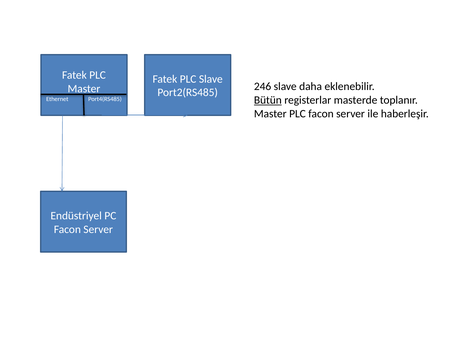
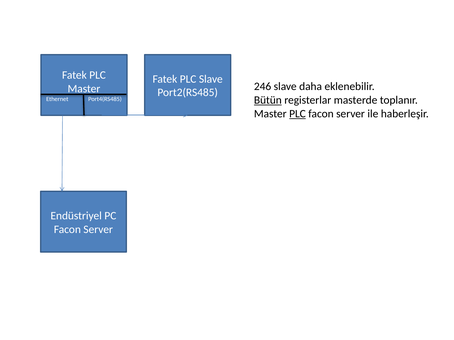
PLC underline: none -> present (297, 114)
